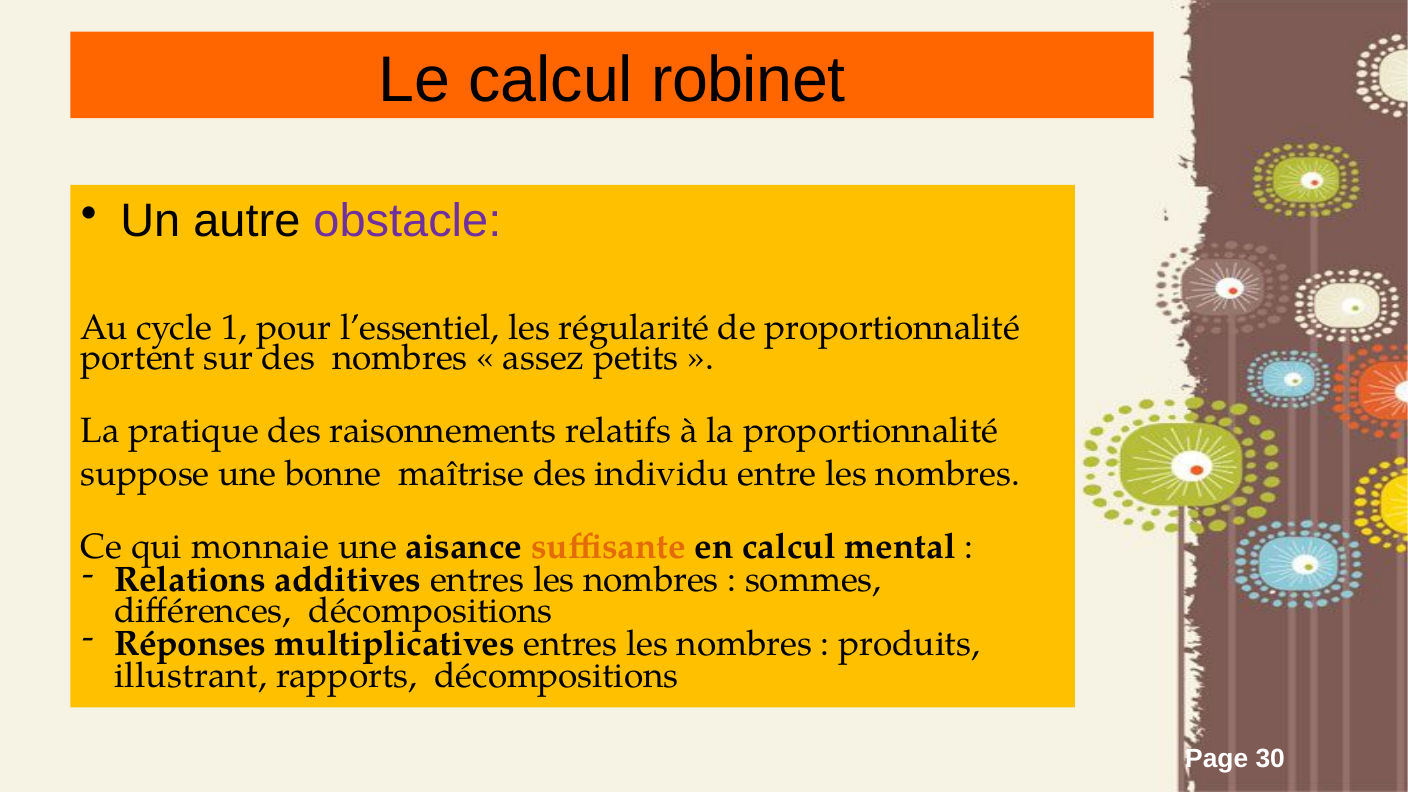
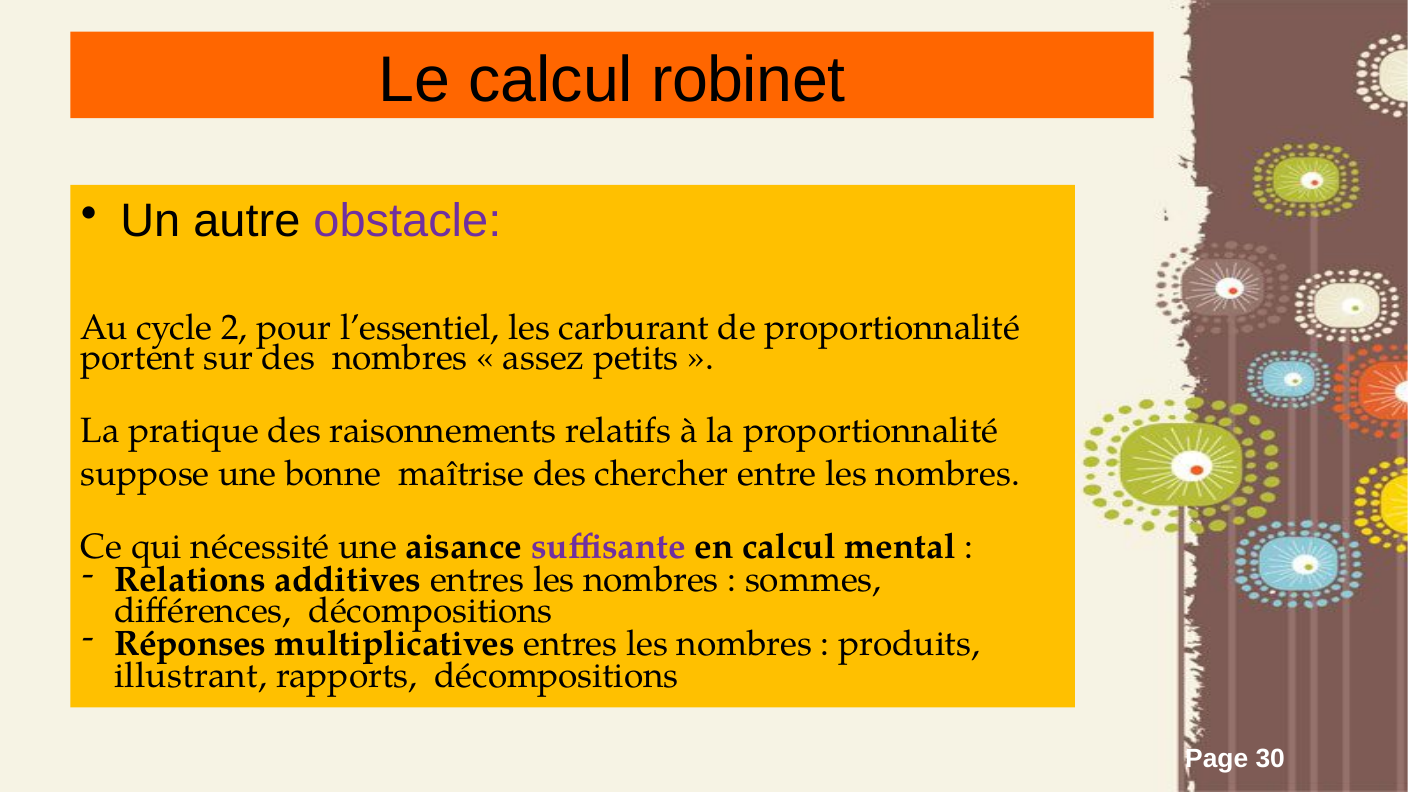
1: 1 -> 2 (234, 327)
régularité: régularité -> carburant (634, 327)
individu: individu -> chercher (662, 473)
monnaie: monnaie -> nécessité (260, 547)
suﬃsante colour: orange -> purple (609, 547)
